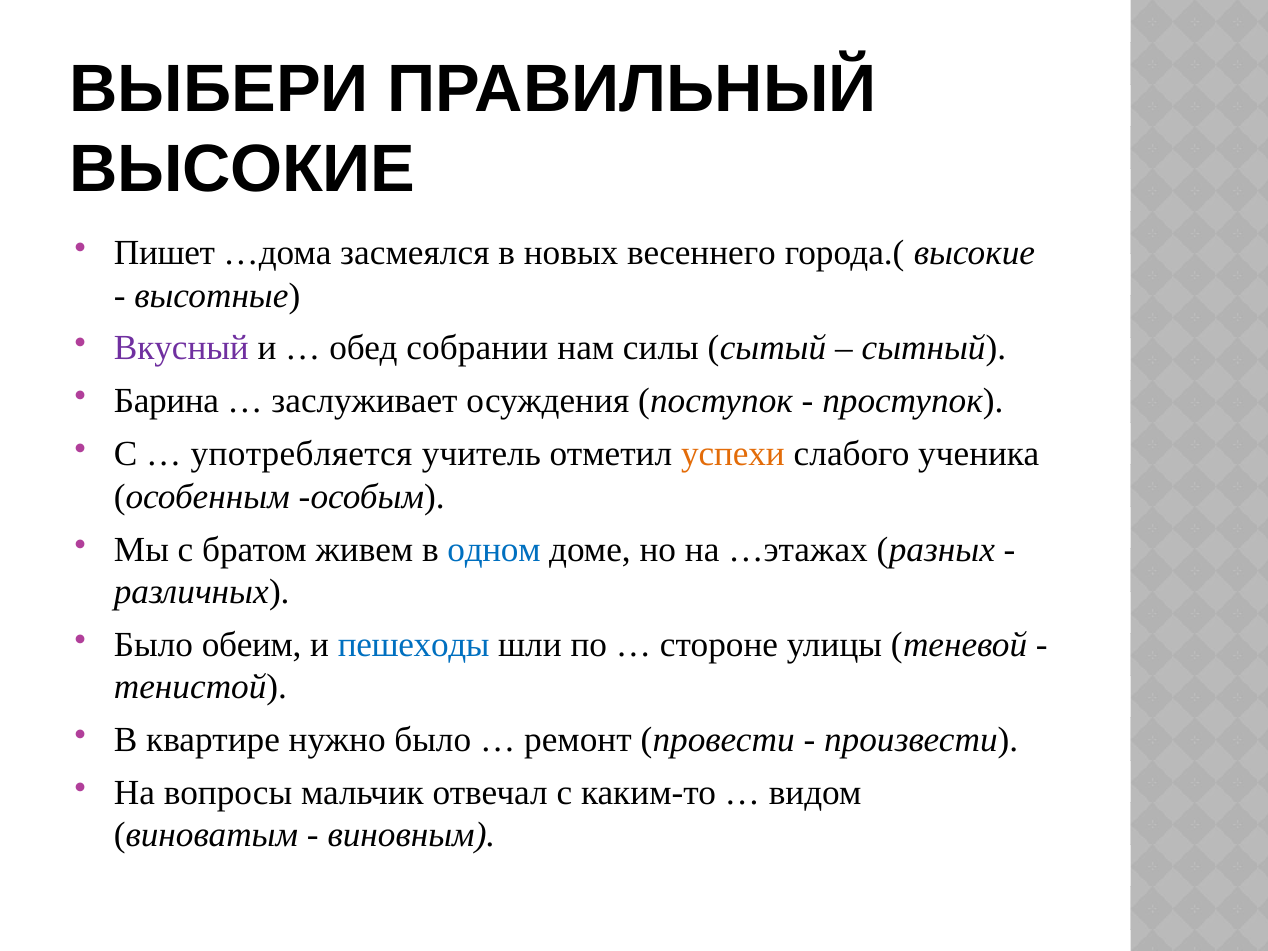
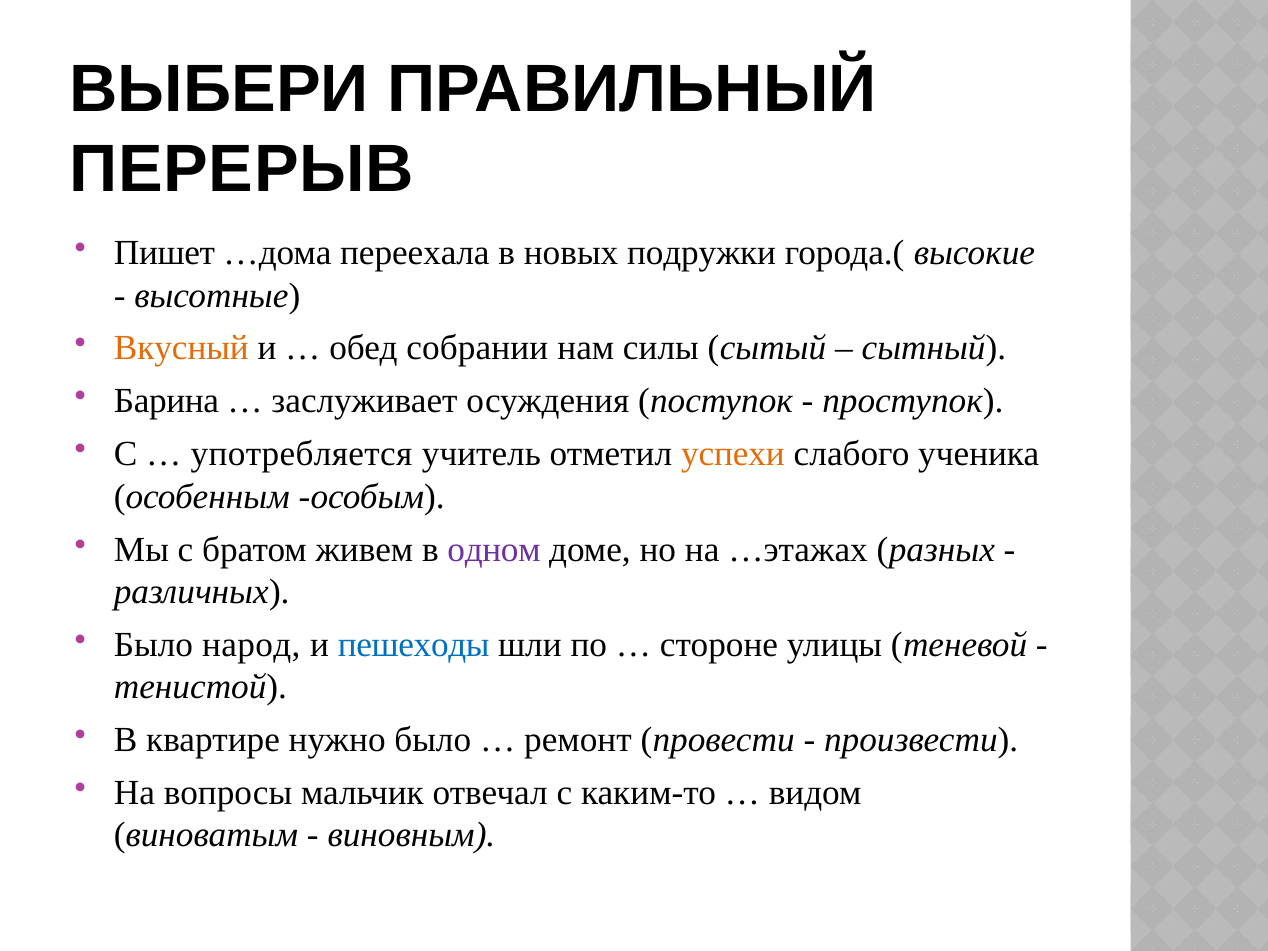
ВЫСОКИЕ: ВЫСОКИЕ -> ПЕРЕРЫВ (242, 170)
засмеялся: засмеялся -> переехала (415, 253)
весеннего: весеннего -> подружки (702, 253)
Вкусный colour: purple -> orange (181, 348)
одном colour: blue -> purple (494, 549)
обеим: обеим -> народ (251, 645)
